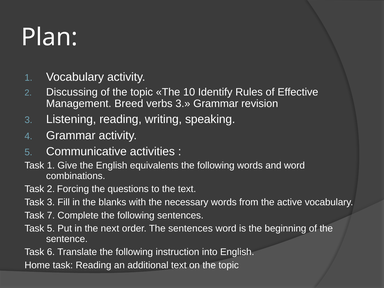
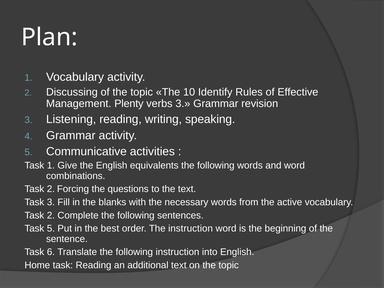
Breed: Breed -> Plenty (129, 104)
7: 7 -> 2 (51, 215)
next: next -> best (110, 229)
The sentences: sentences -> instruction (191, 229)
